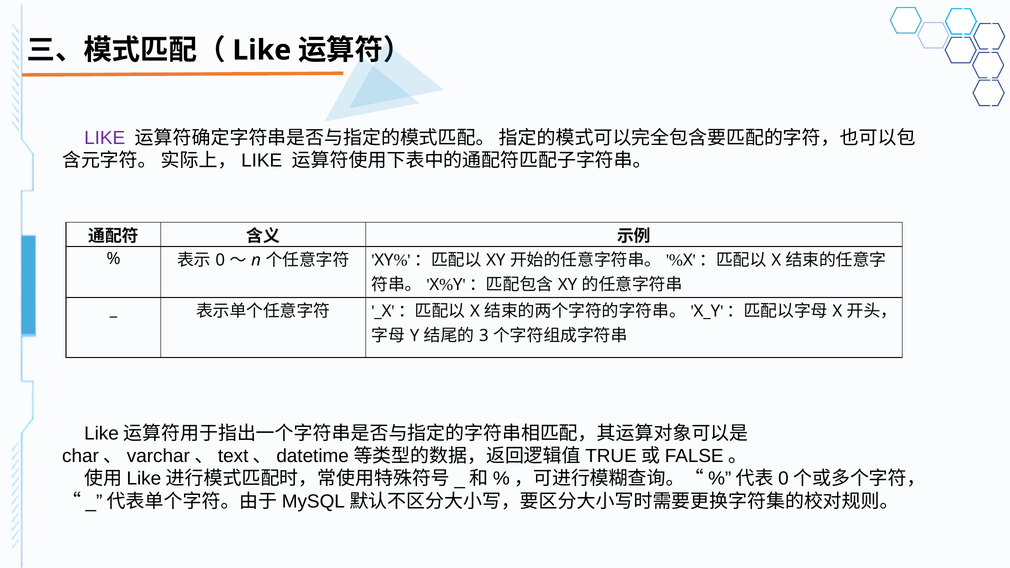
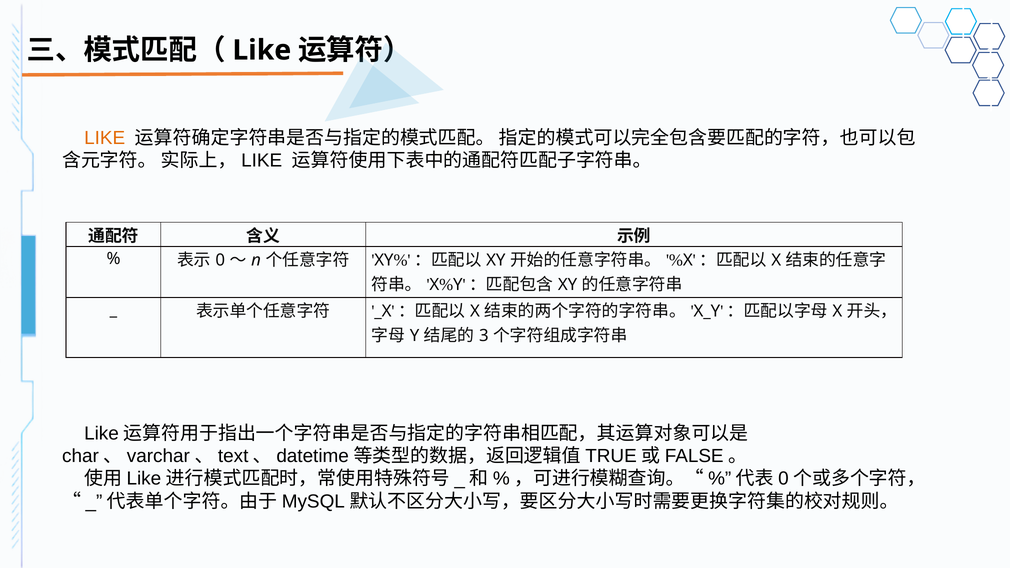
LIKE colour: purple -> orange (105, 138)
